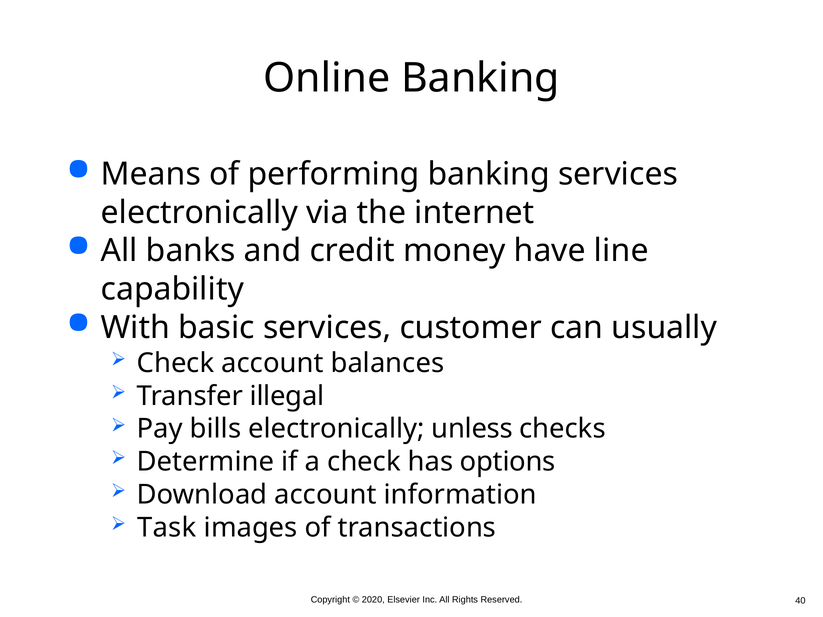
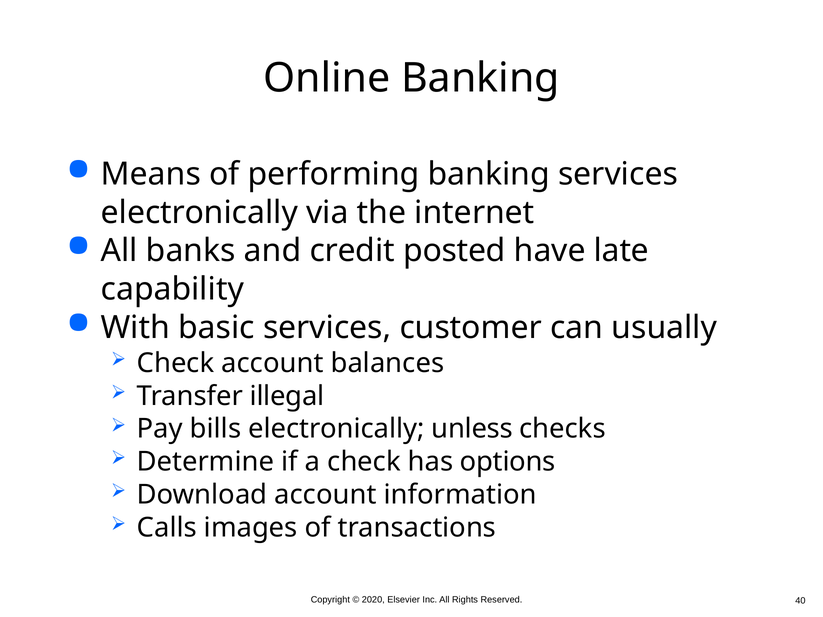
money: money -> posted (454, 251)
line: line -> late (621, 251)
Task: Task -> Calls (167, 528)
